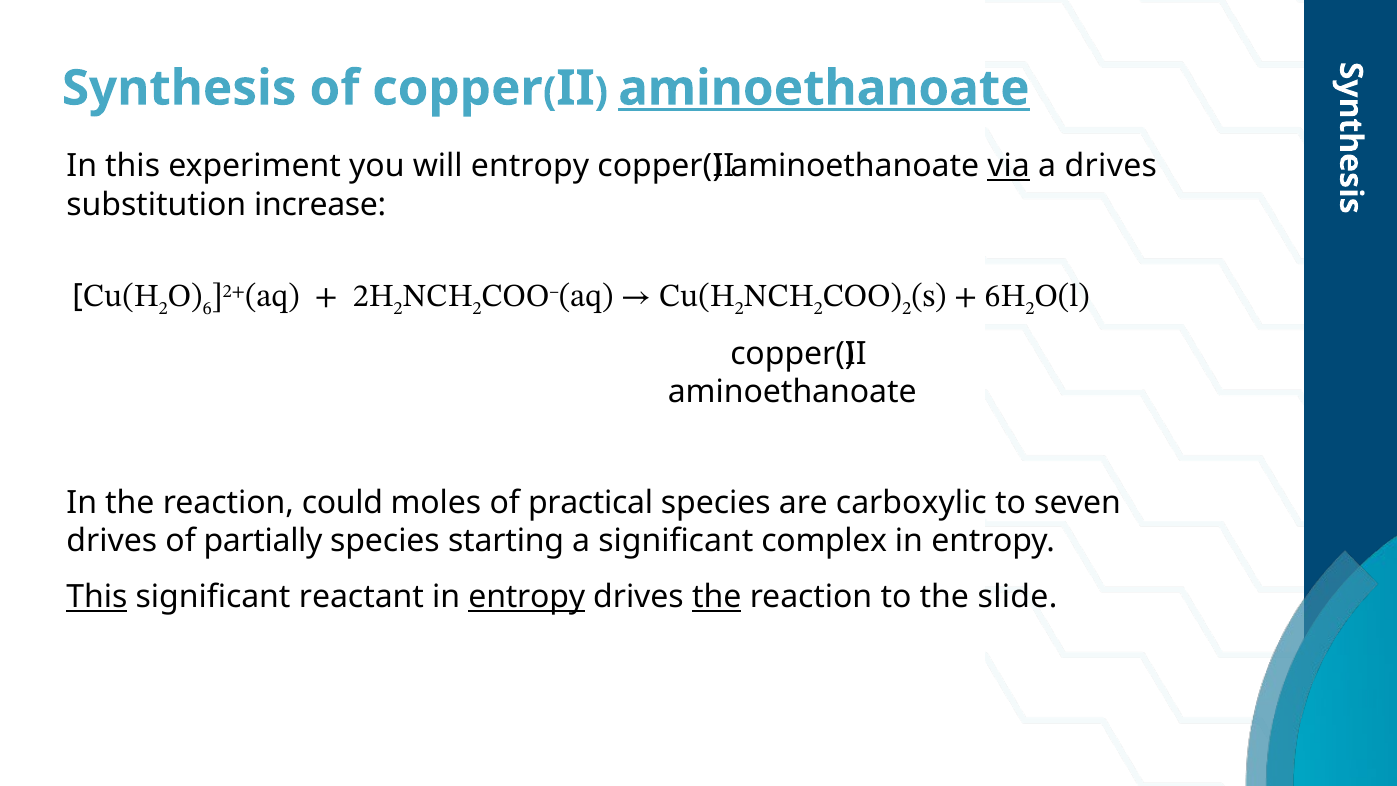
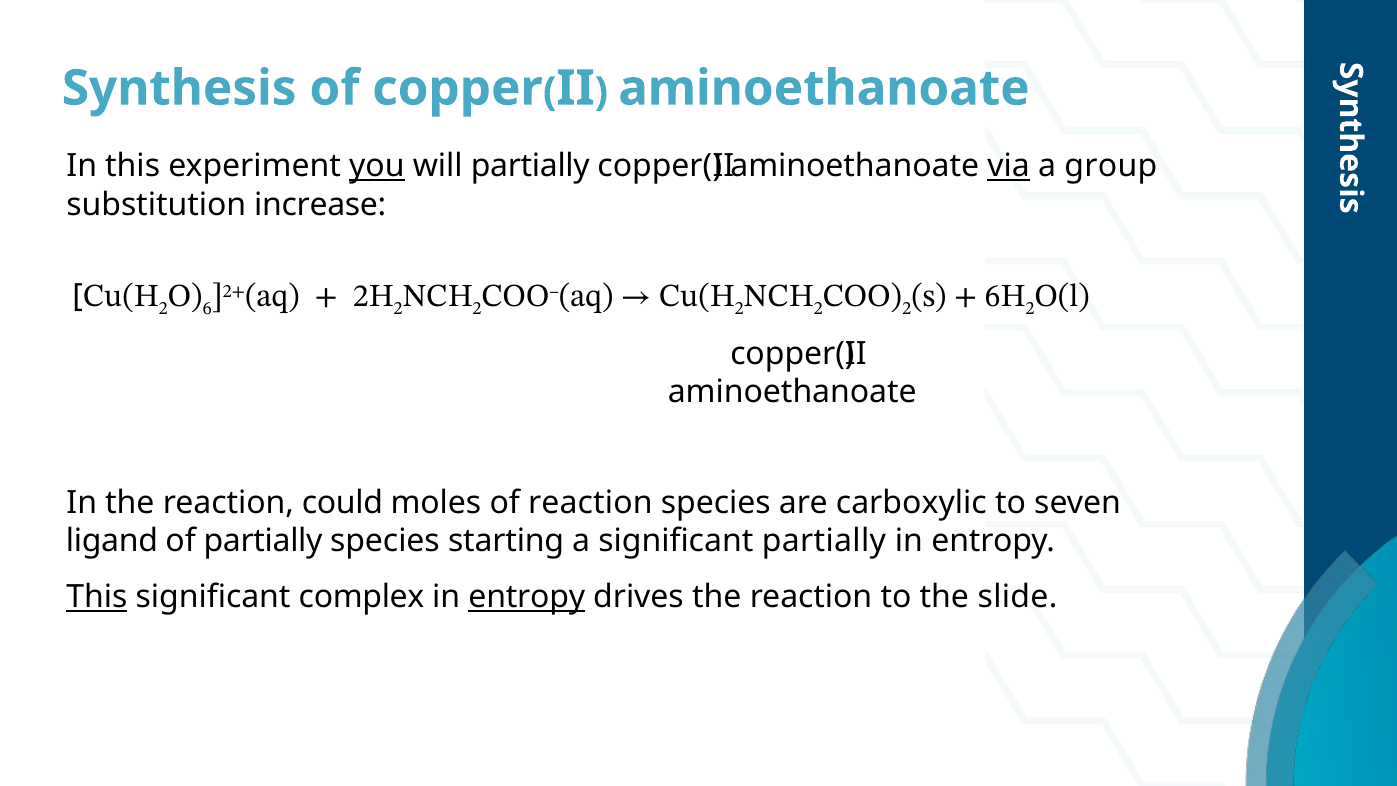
aminoethanoate underline: present -> none (824, 88)
you underline: none -> present (377, 166)
will entropy: entropy -> partially (530, 166)
a drives: drives -> group (1111, 166)
of practical: practical -> reaction (590, 503)
drives: drives -> ligand (112, 541)
significant complex: complex -> partially (824, 541)
reactant: reactant -> complex (362, 597)
the underline: present -> none (717, 597)
